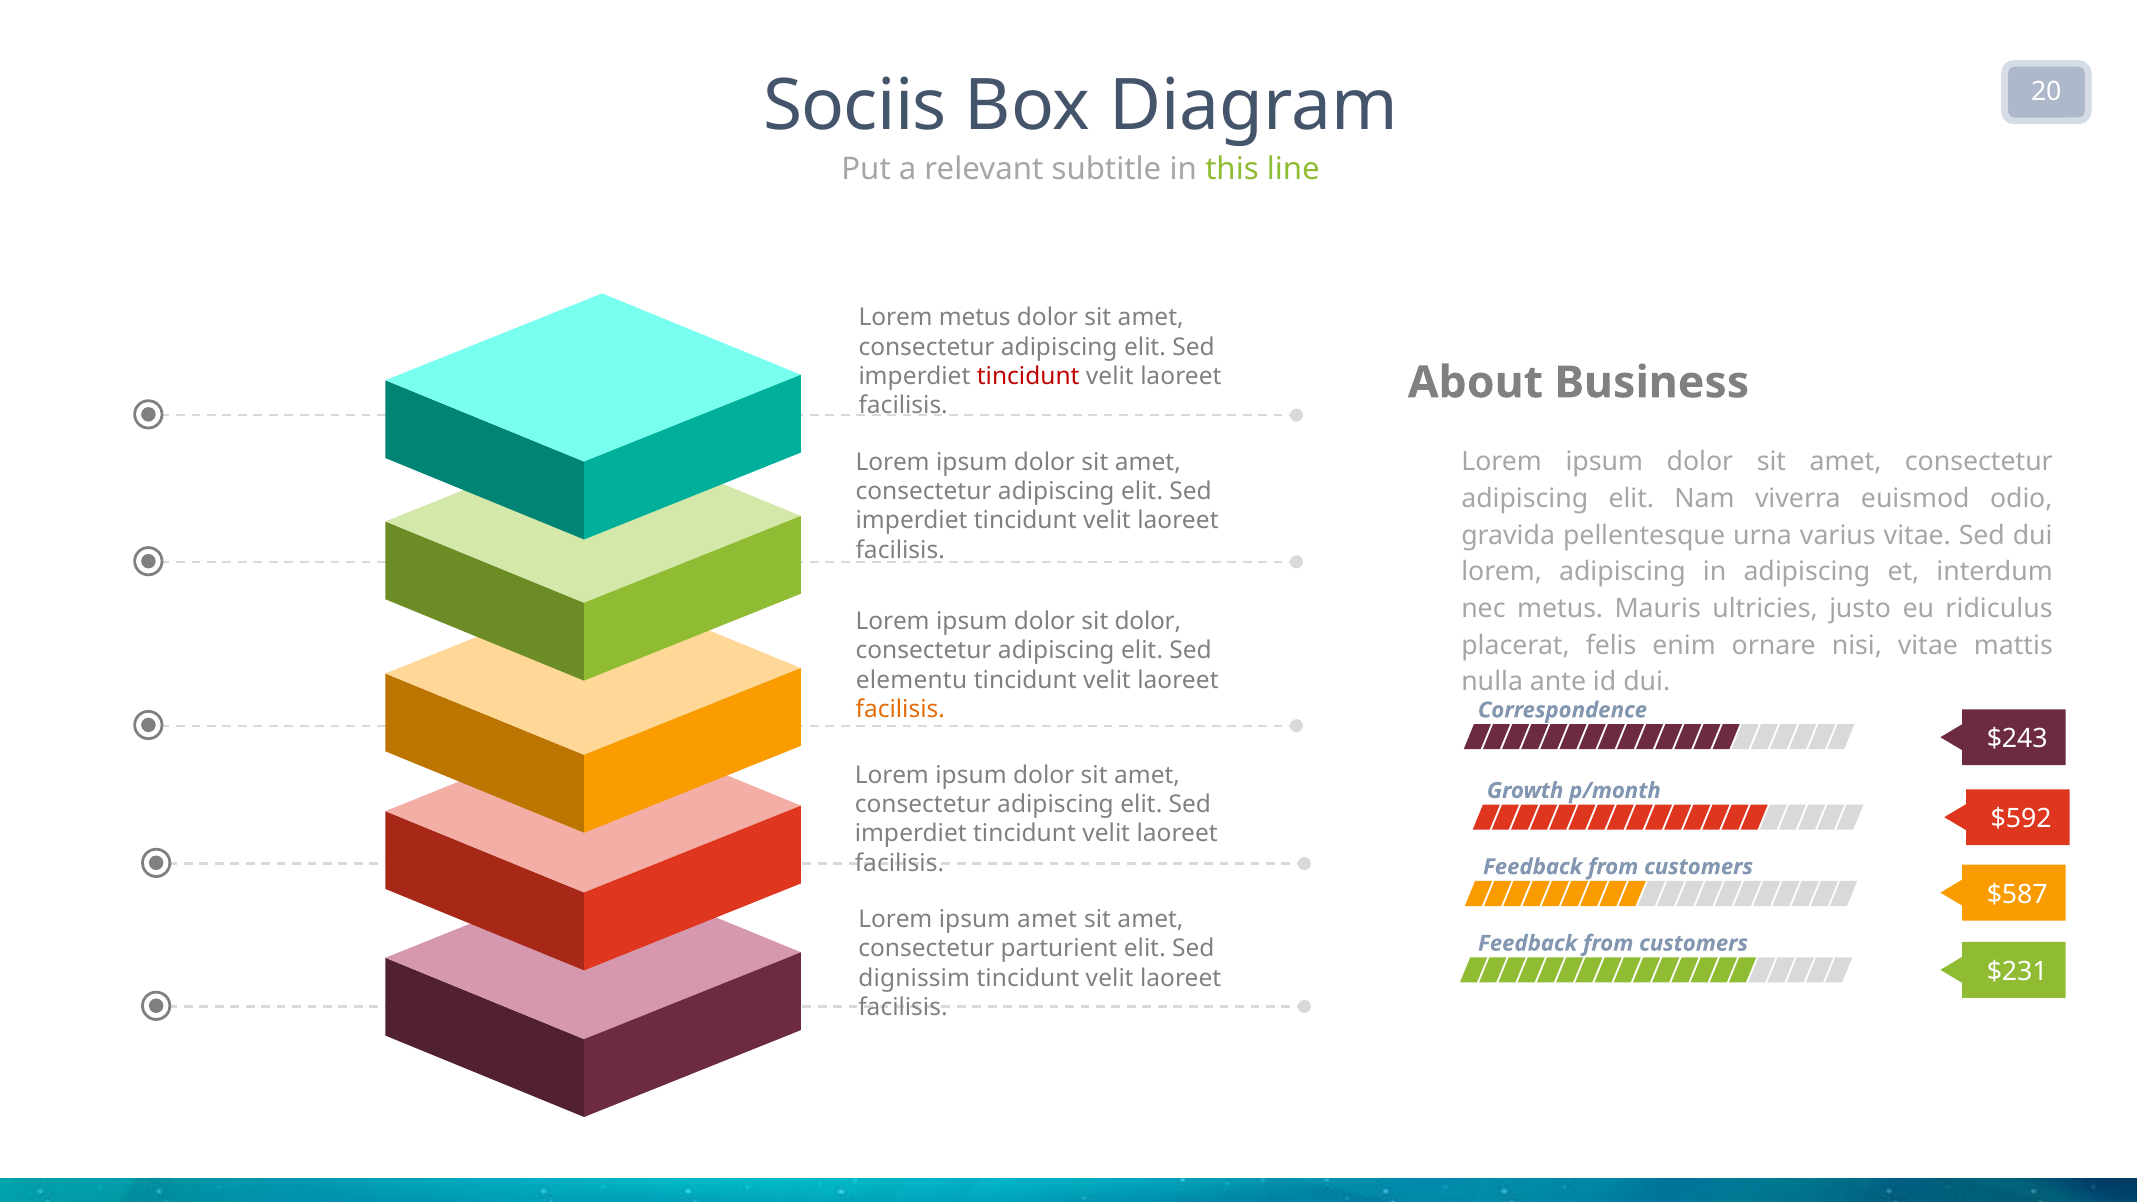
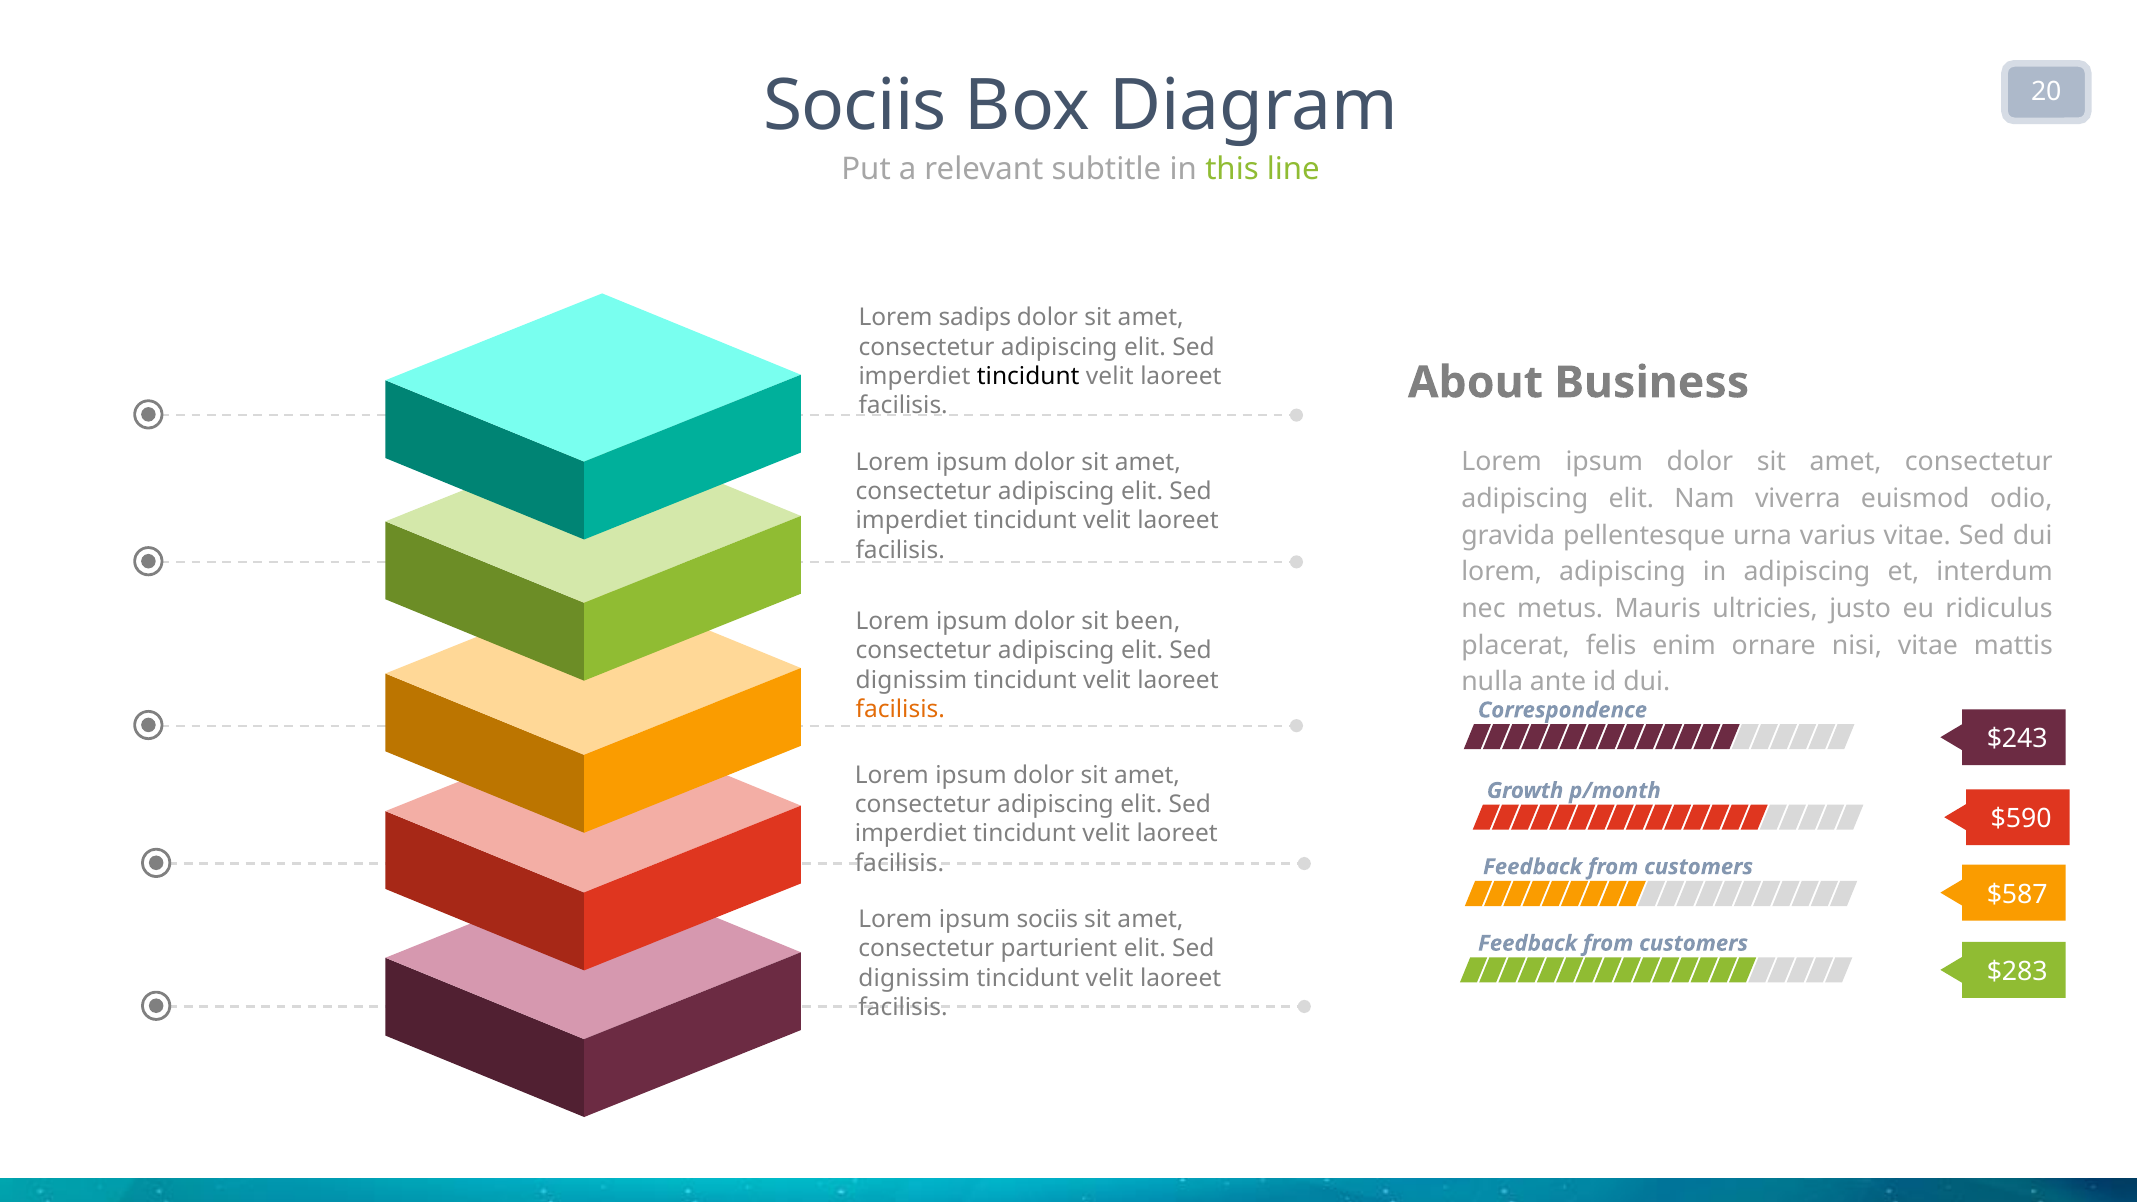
Lorem metus: metus -> sadips (975, 318)
tincidunt colour: red -> black (1028, 377)
sit dolor: dolor -> been (1148, 621)
elementu: elementu -> dignissim (912, 680)
$592: $592 -> $590 (2021, 819)
ipsum amet: amet -> sociis (1047, 920)
$231: $231 -> $283 (2017, 972)
